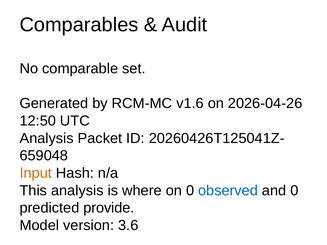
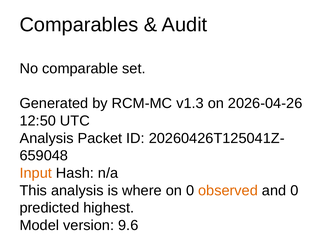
v1.6: v1.6 -> v1.3 (190, 103)
observed colour: blue -> orange (228, 191)
provide: provide -> highest (109, 208)
3.6: 3.6 -> 9.6 (128, 226)
